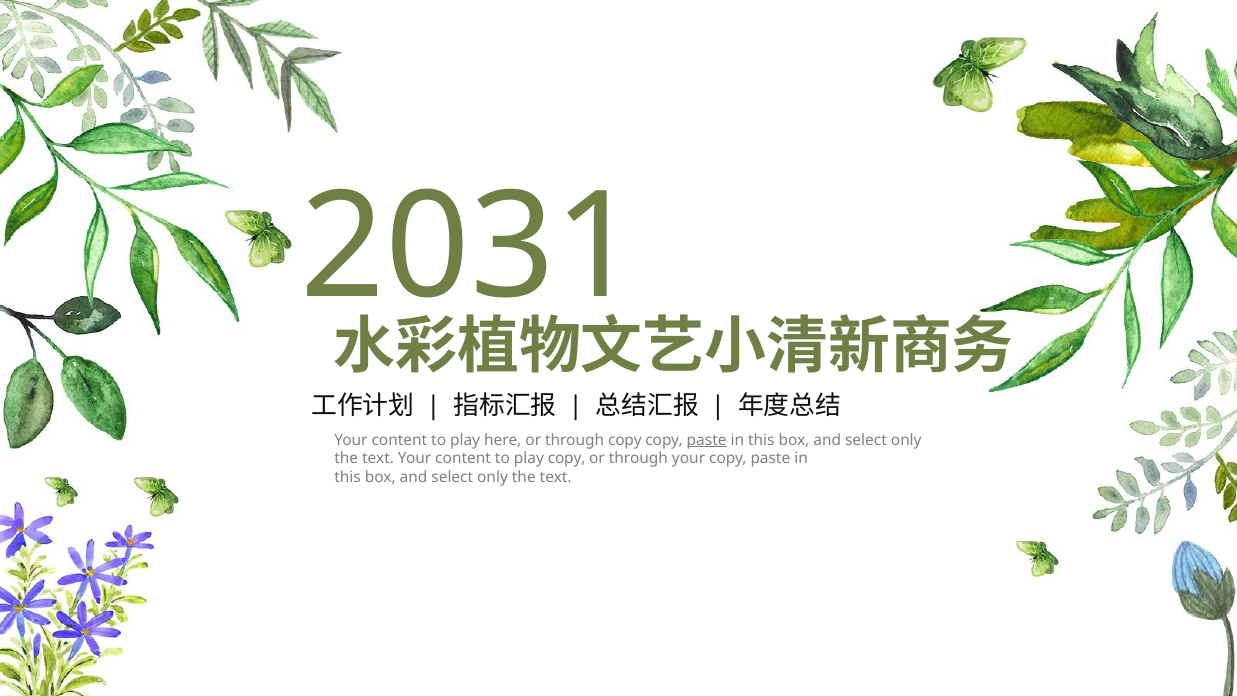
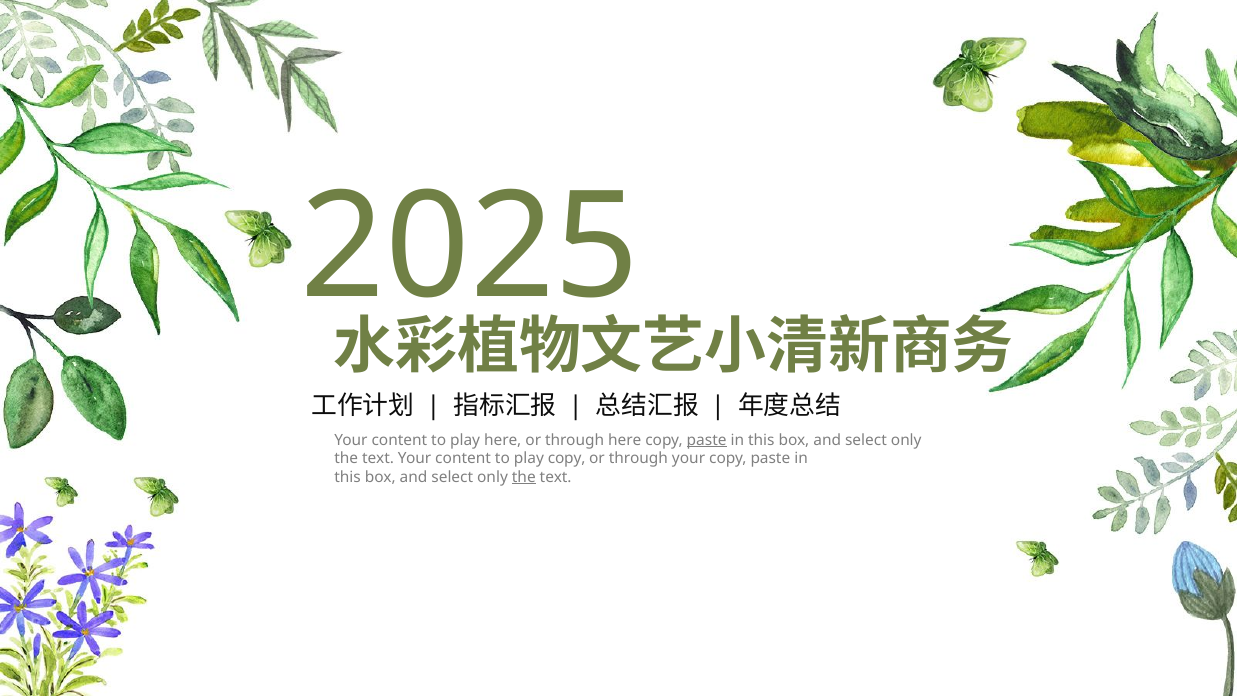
2031: 2031 -> 2025 (470, 248)
through copy: copy -> here (625, 440)
the underline: none -> present (524, 477)
